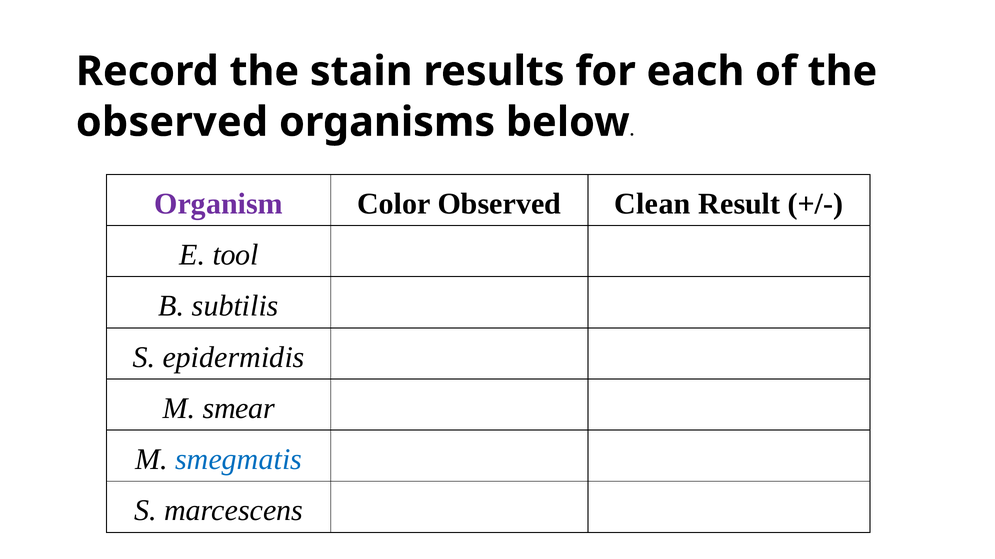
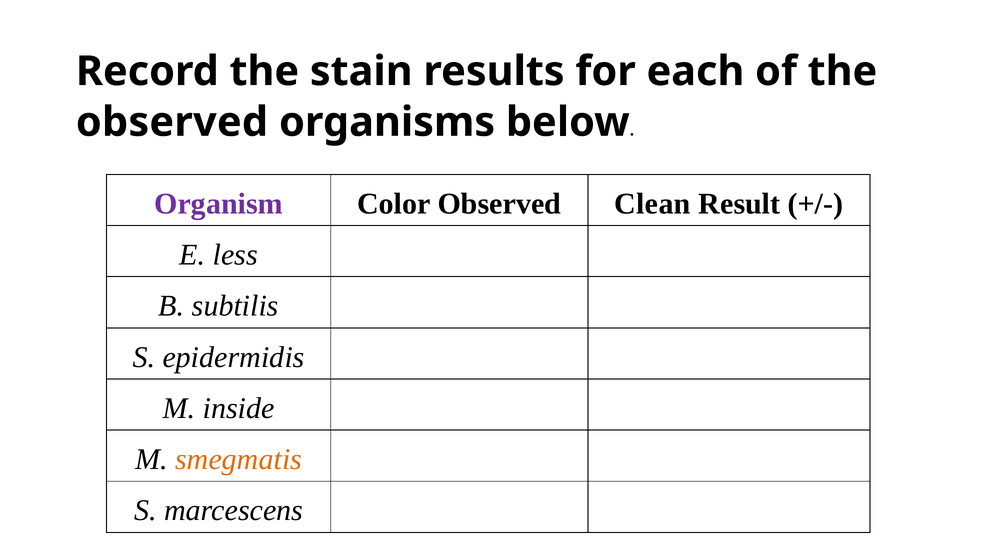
tool: tool -> less (235, 255)
smear: smear -> inside (239, 409)
smegmatis colour: blue -> orange (239, 460)
